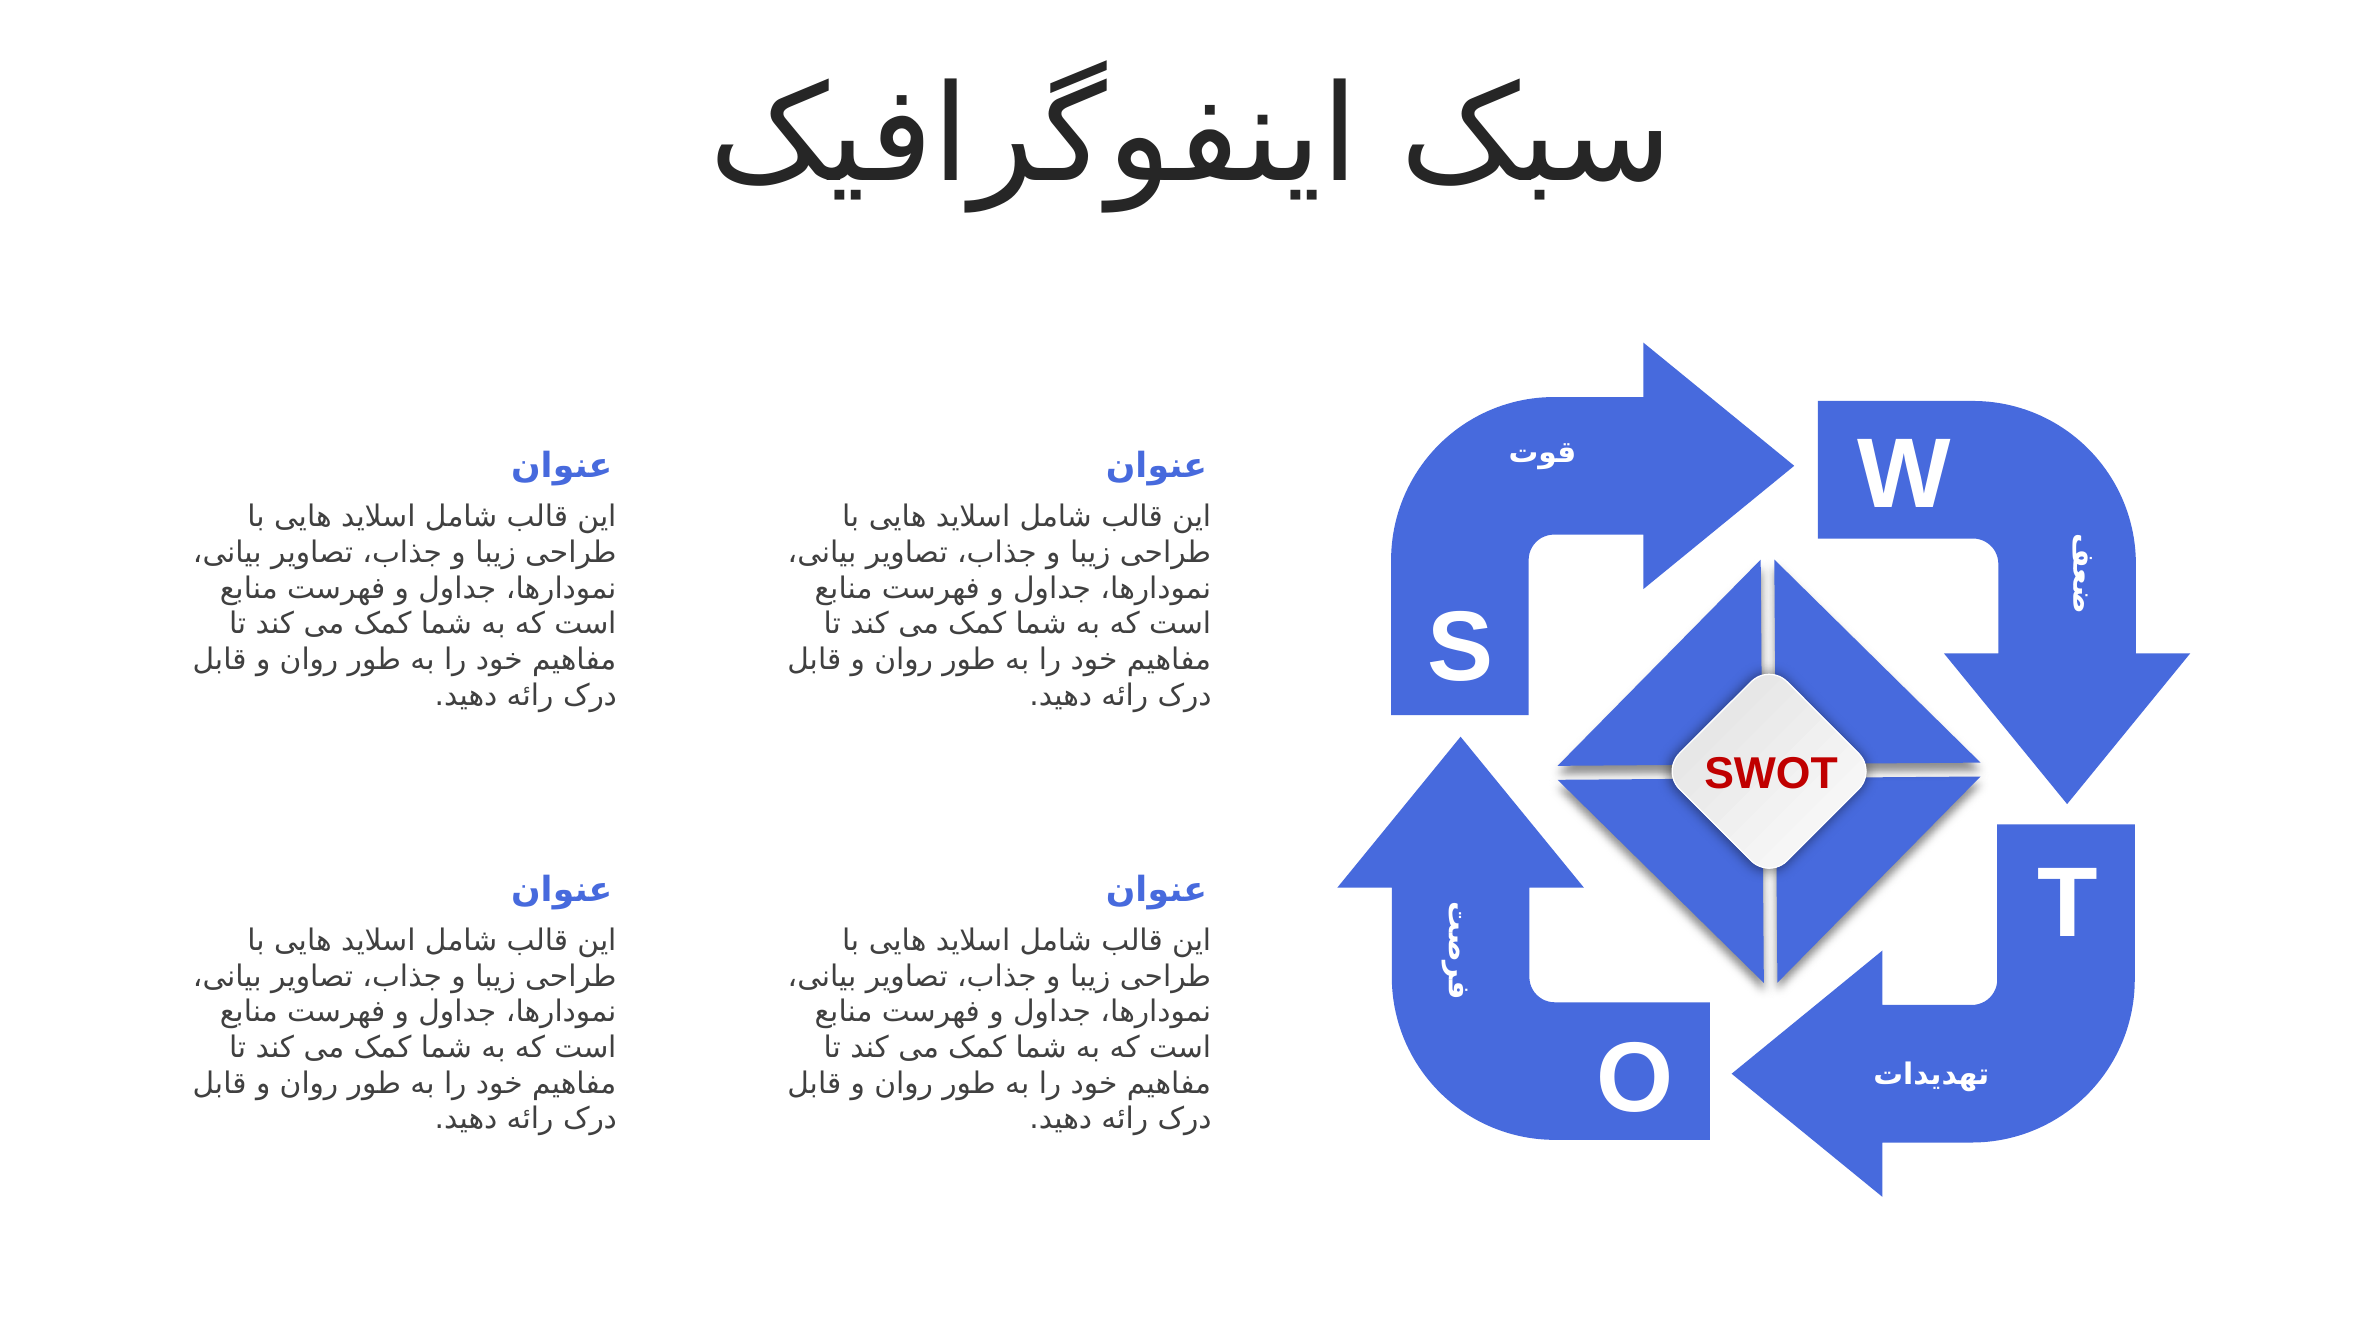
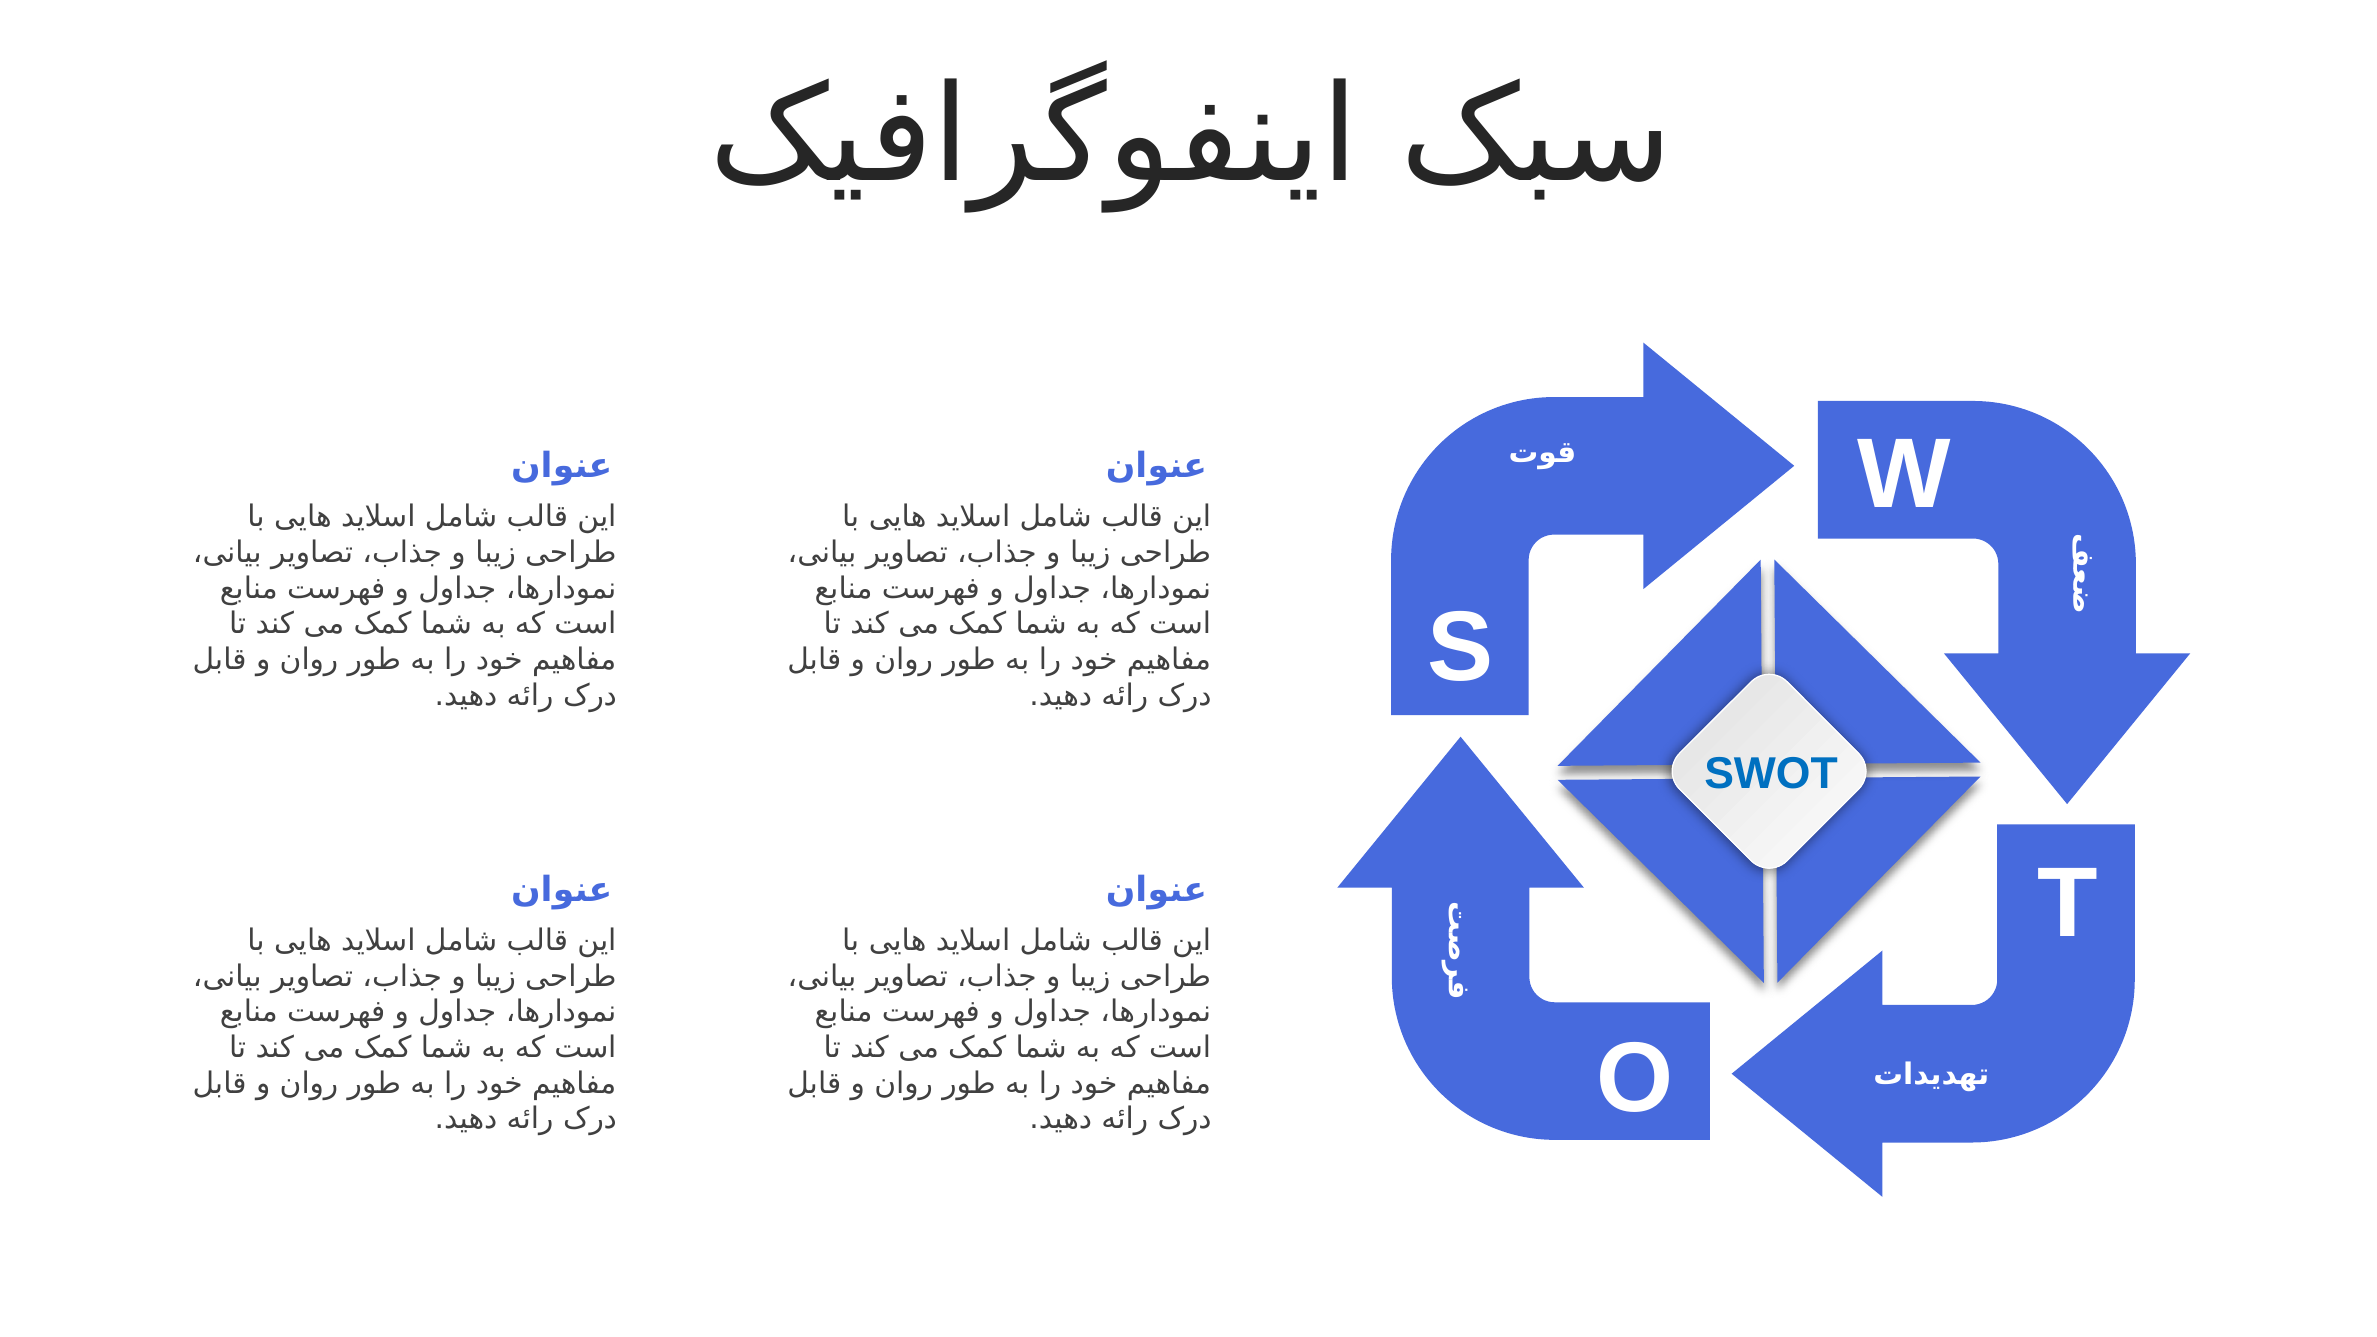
SWOT colour: red -> blue (1771, 774)
